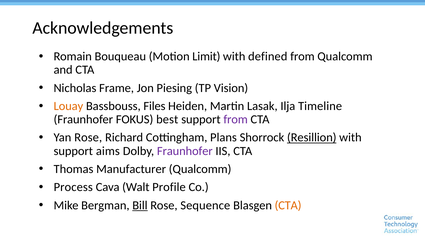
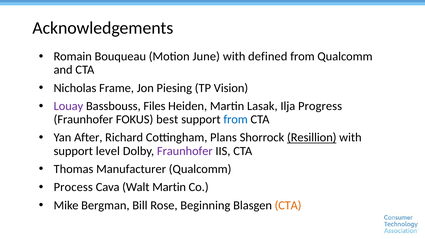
Limit: Limit -> June (206, 57)
Louay colour: orange -> purple (68, 106)
Timeline: Timeline -> Progress (320, 106)
from colour: purple -> blue (236, 120)
Yan Rose: Rose -> After (88, 138)
aims: aims -> level (108, 151)
Walt Profile: Profile -> Martin (169, 187)
Bill underline: present -> none (140, 205)
Sequence: Sequence -> Beginning (205, 205)
